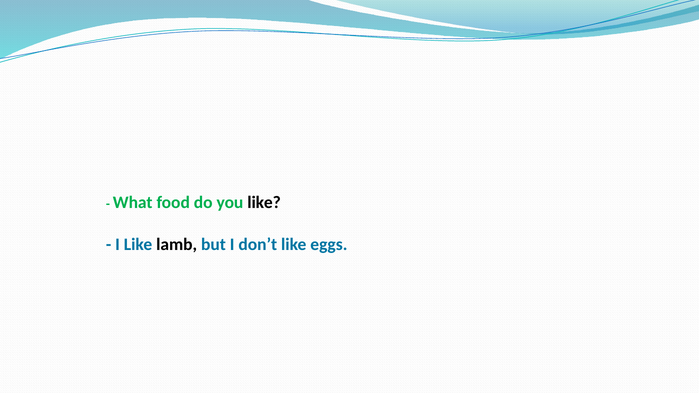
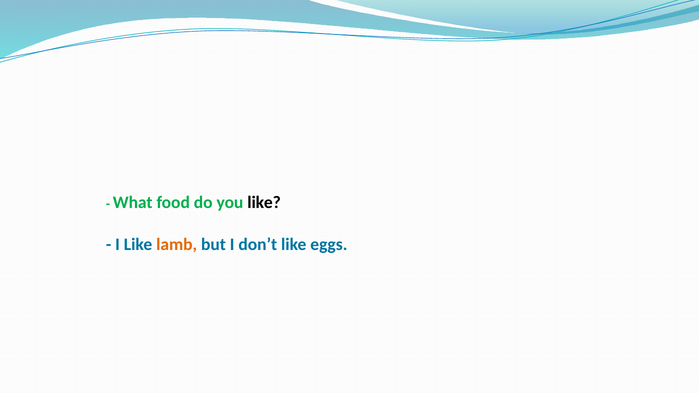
lamb colour: black -> orange (177, 245)
